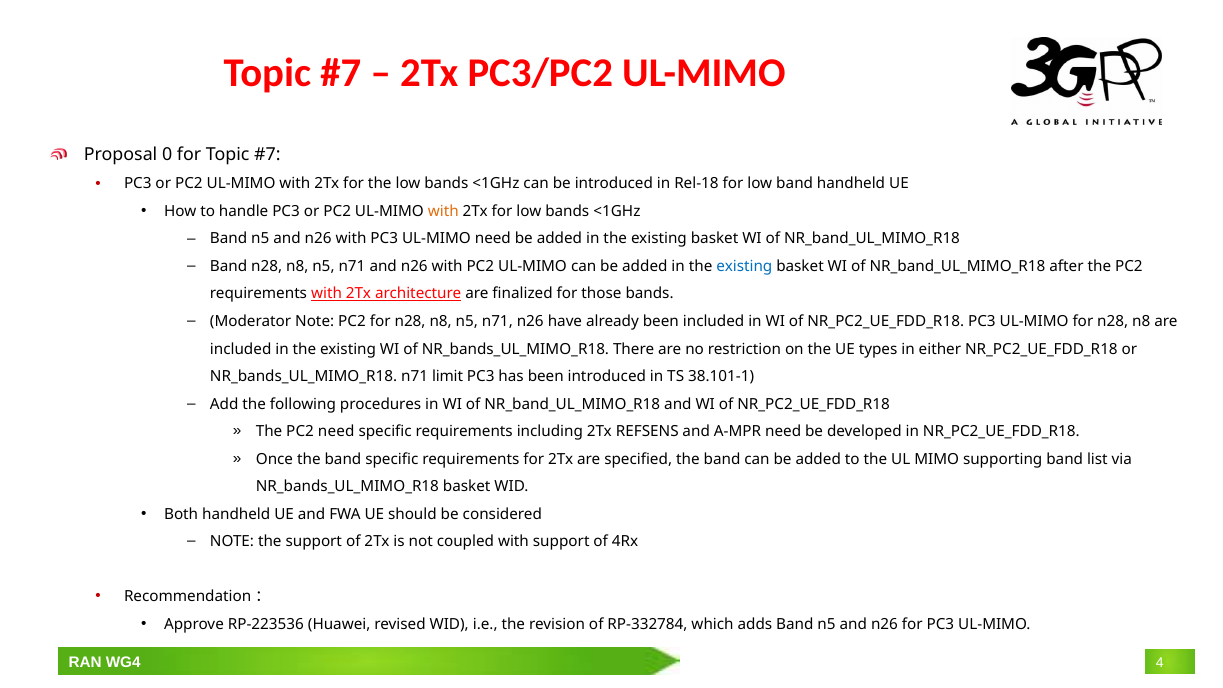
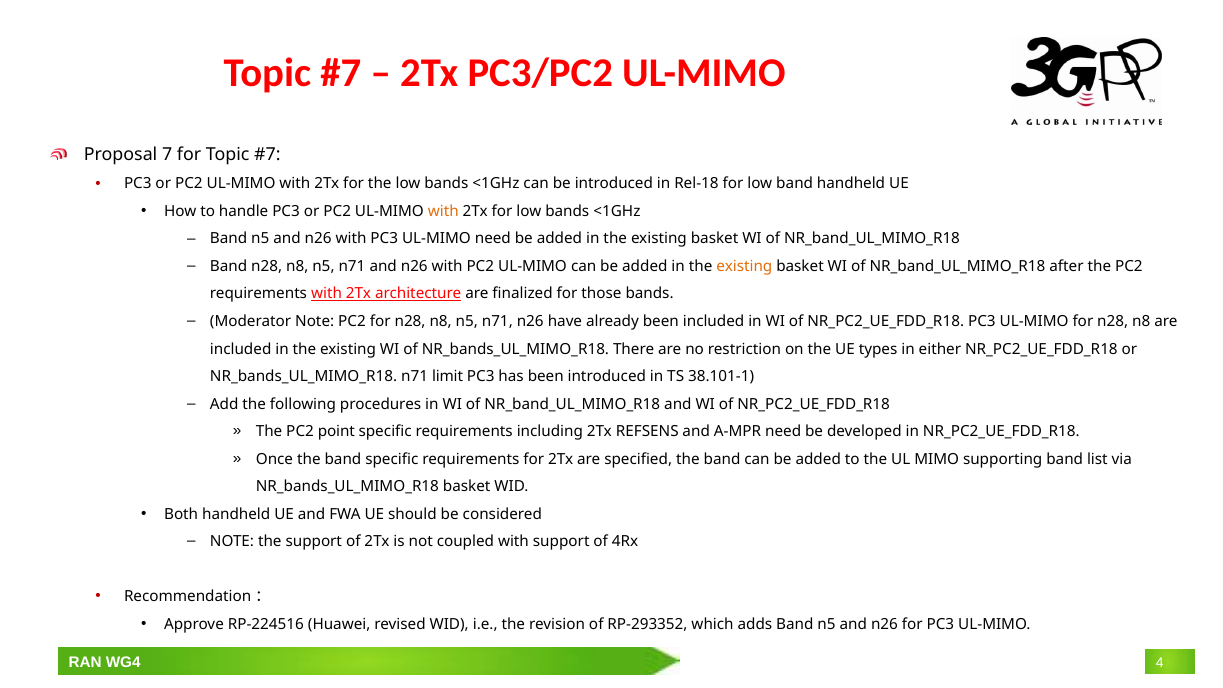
0: 0 -> 7 (167, 155)
existing colour: blue -> orange (744, 266)
PC2 need: need -> point (336, 431)
RP-223536: RP-223536 -> RP-224516 (266, 624)
RP-332784: RP-332784 -> RP-293352 (647, 624)
